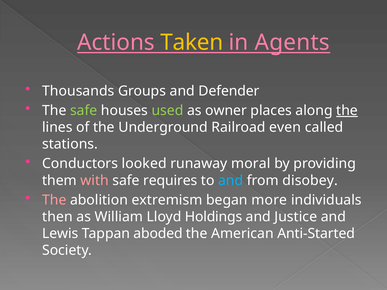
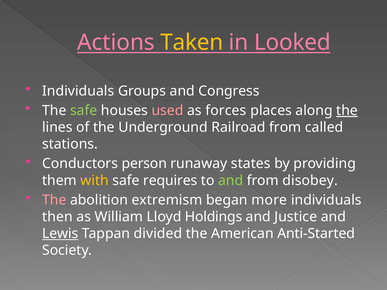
Agents: Agents -> Looked (292, 42)
Thousands: Thousands -> Individuals (78, 91)
Defender: Defender -> Congress (229, 91)
used colour: light green -> pink (167, 111)
owner: owner -> forces (226, 111)
Railroad even: even -> from (285, 127)
looked: looked -> person (144, 164)
moral: moral -> states (251, 164)
with colour: pink -> yellow (95, 181)
and colour: light blue -> light green (231, 181)
Lewis underline: none -> present (60, 234)
aboded: aboded -> divided (158, 234)
